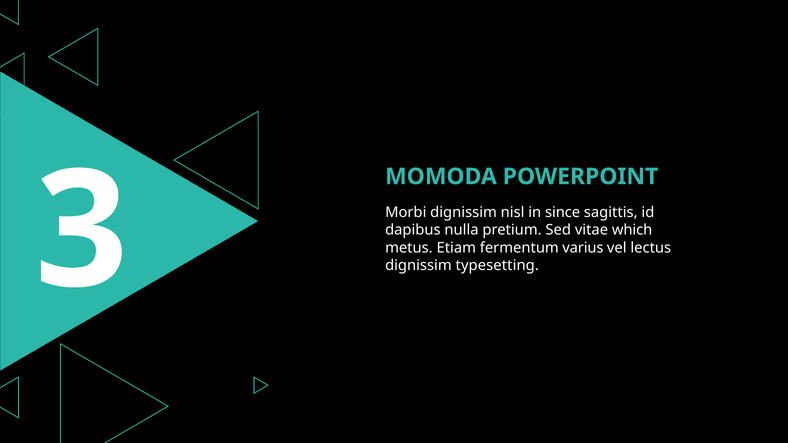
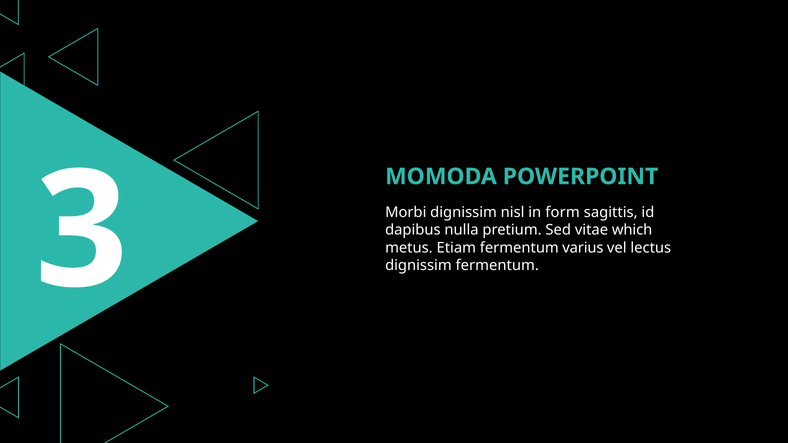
since: since -> form (563, 212)
dignissim typesetting: typesetting -> fermentum (497, 266)
